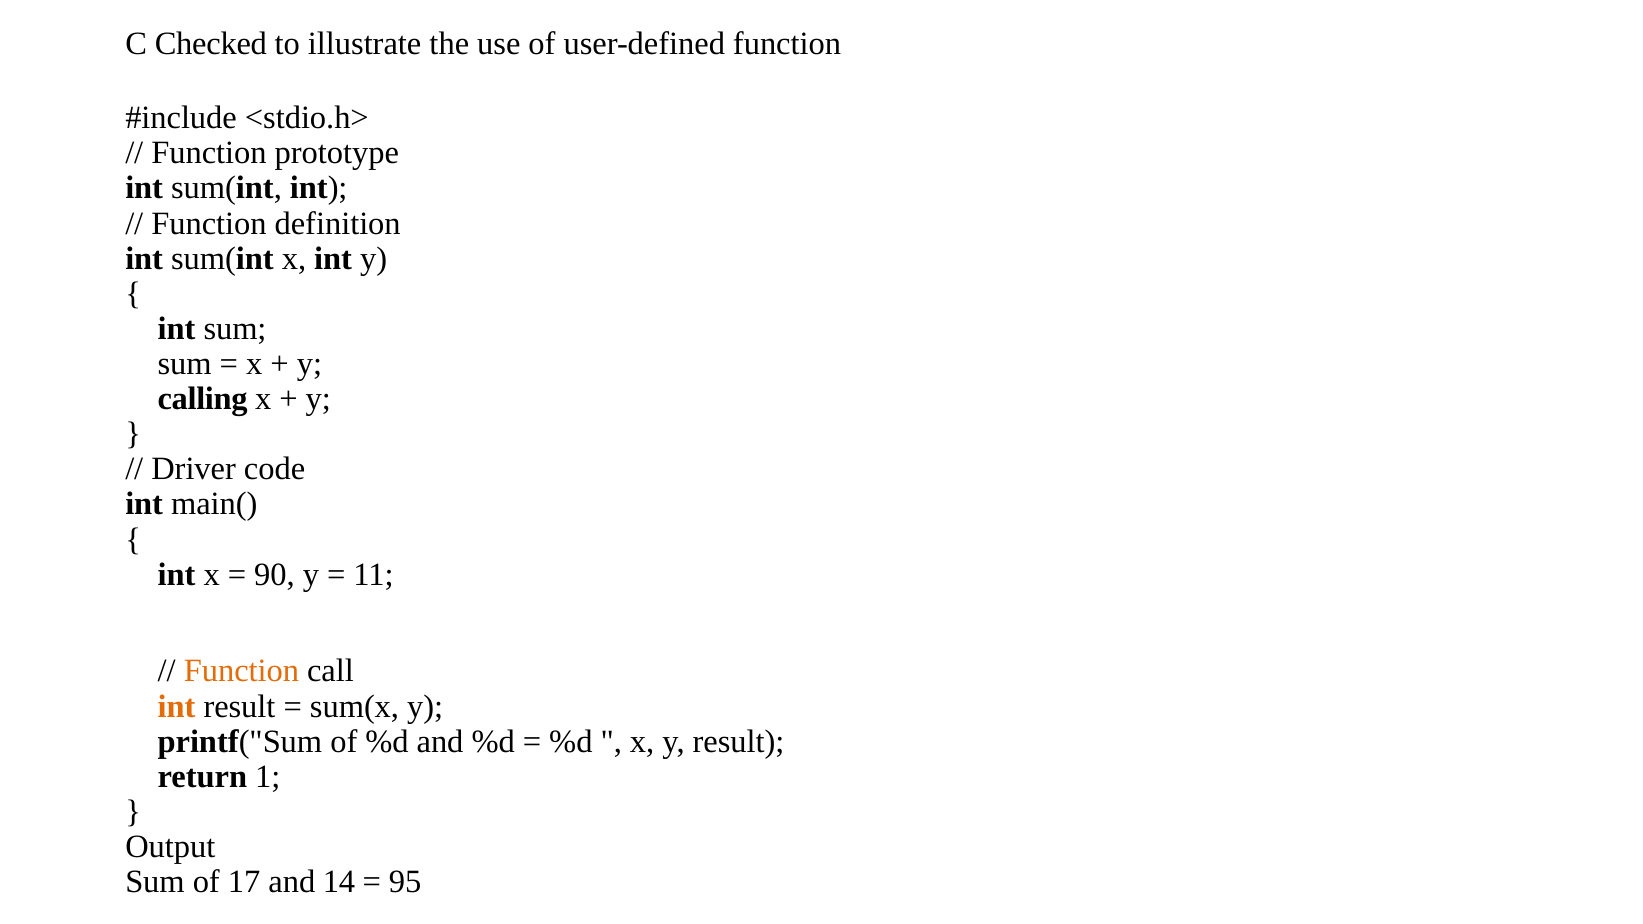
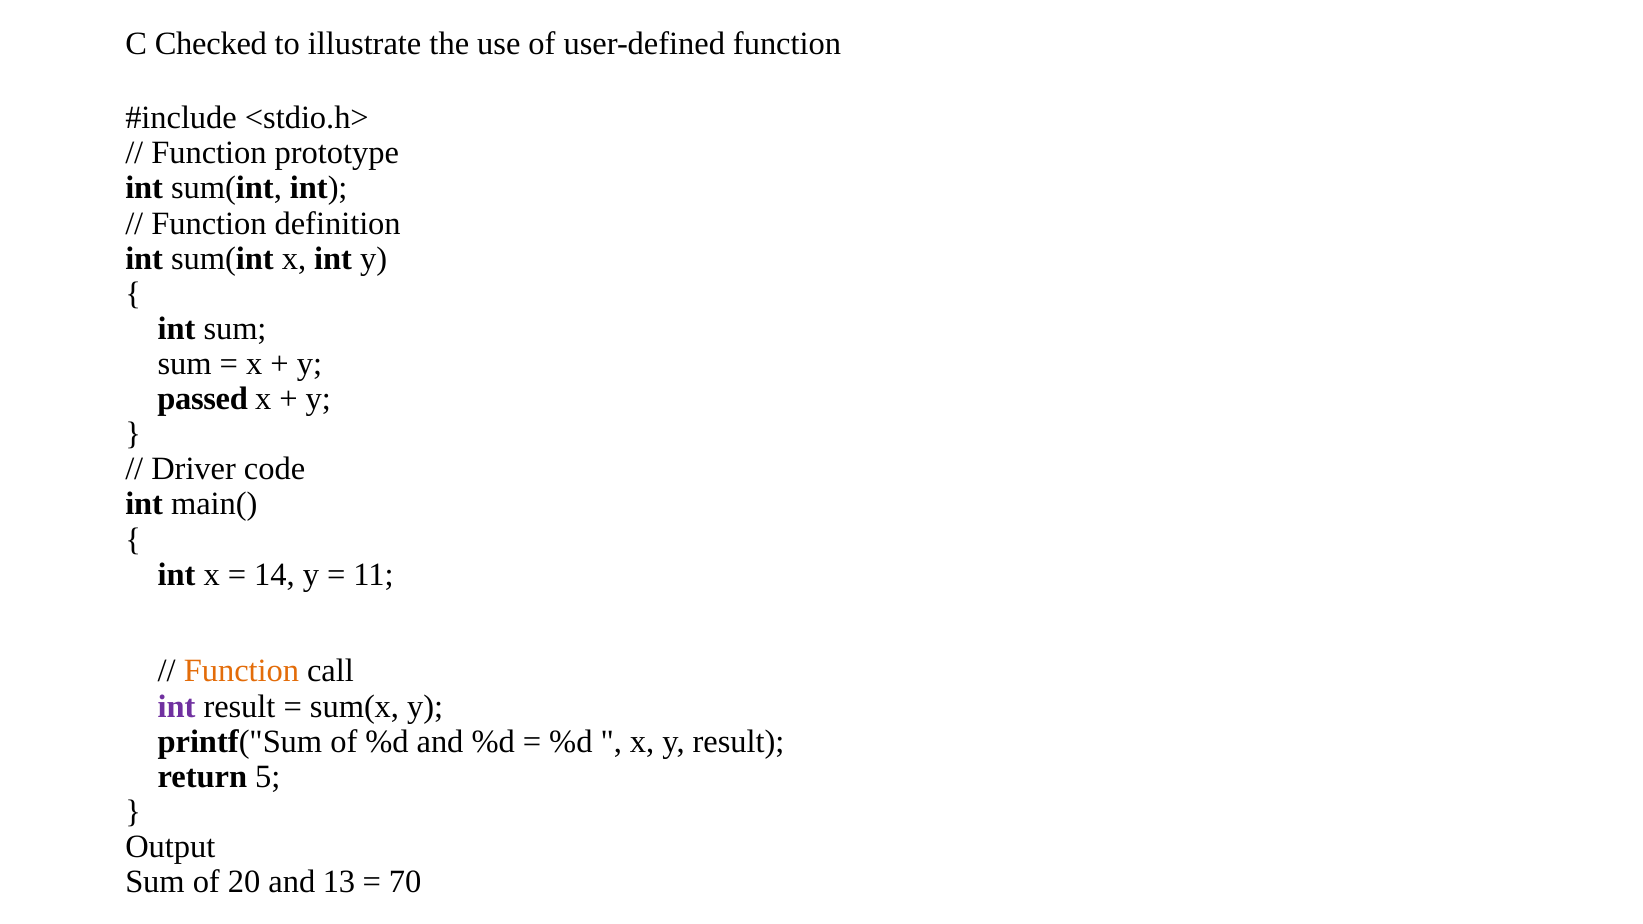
calling: calling -> passed (203, 399)
90: 90 -> 14 (274, 575)
int colour: orange -> purple (177, 706)
1: 1 -> 5 (268, 777)
17: 17 -> 20 (244, 882)
14: 14 -> 13 (339, 882)
95: 95 -> 70 (405, 882)
